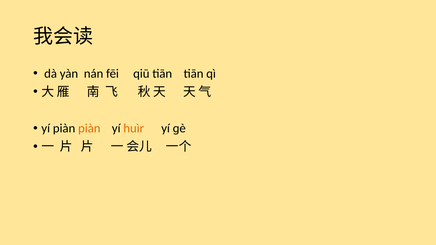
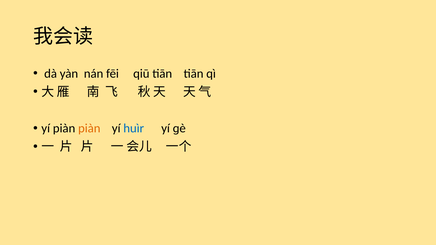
huìr colour: orange -> blue (134, 129)
